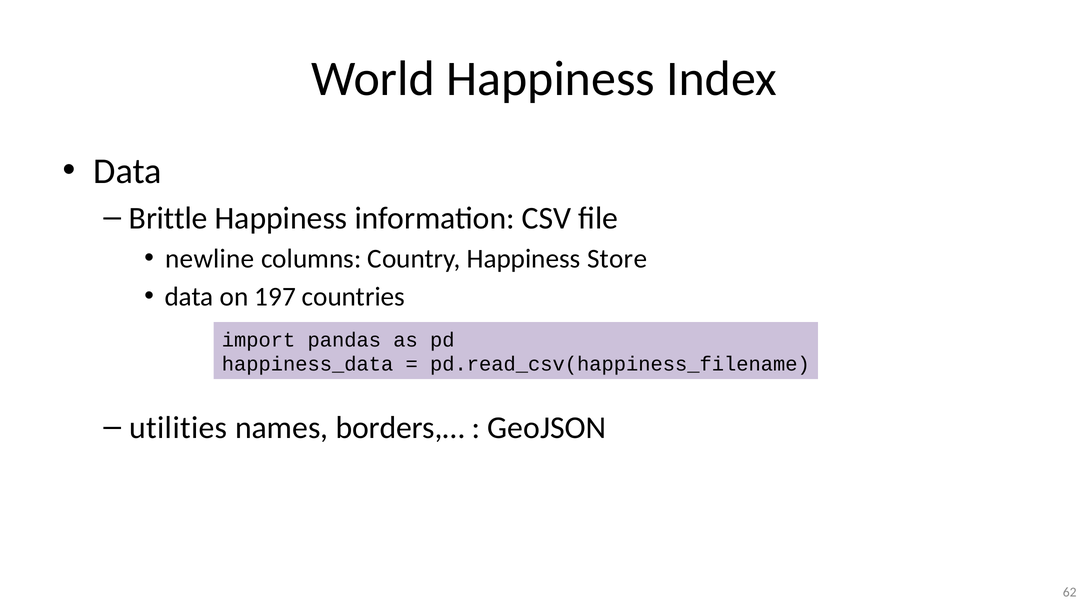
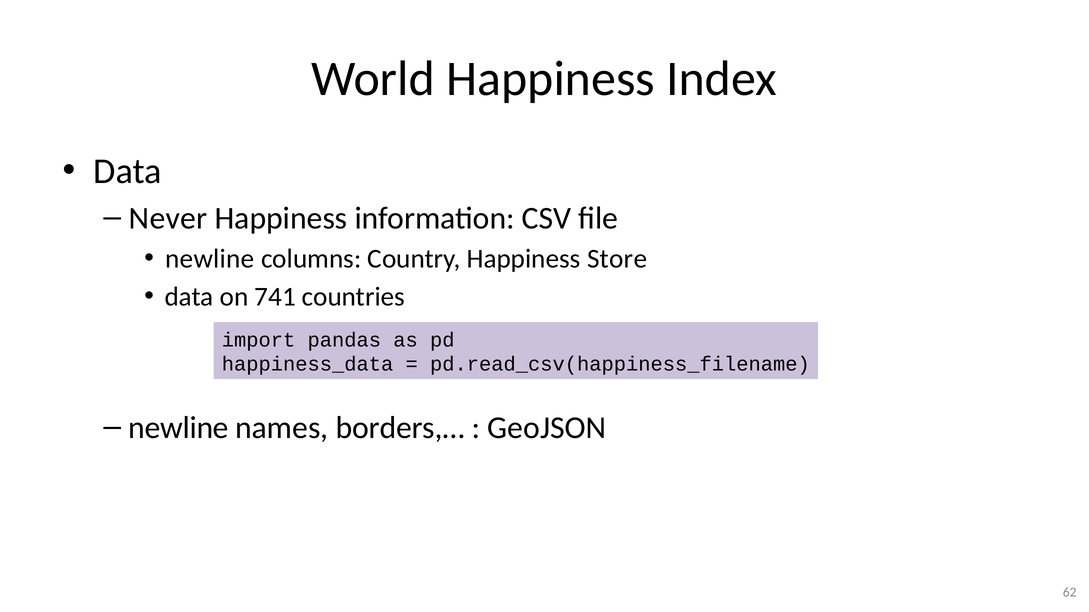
Brittle: Brittle -> Never (168, 218)
197: 197 -> 741 (275, 297)
utilities: utilities -> newline (179, 428)
